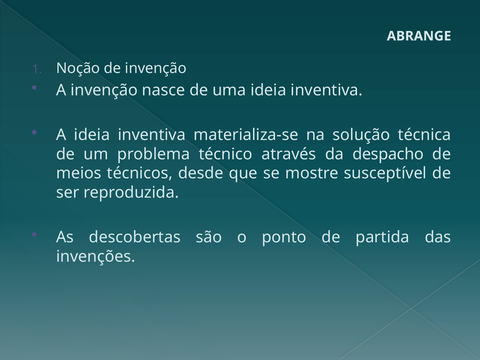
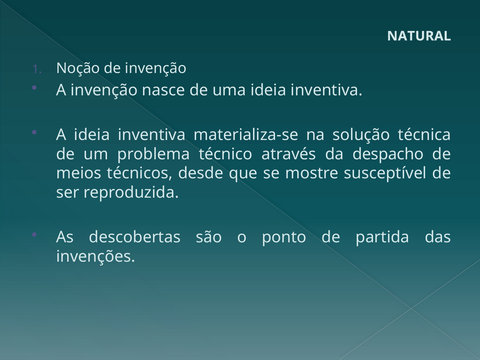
ABRANGE: ABRANGE -> NATURAL (419, 36)
